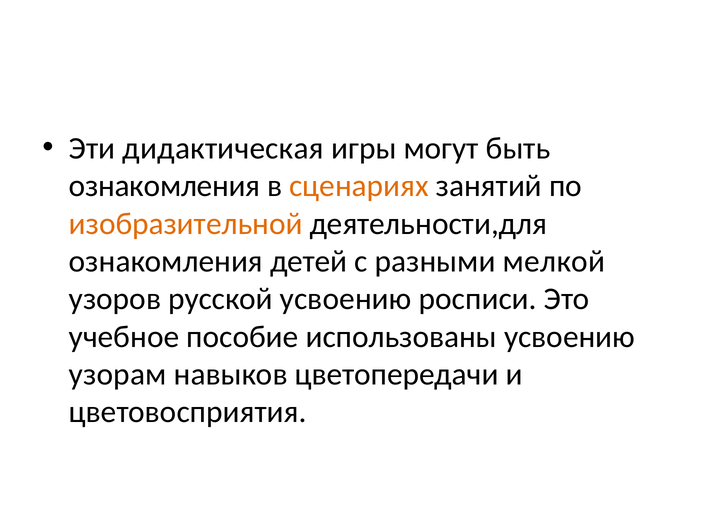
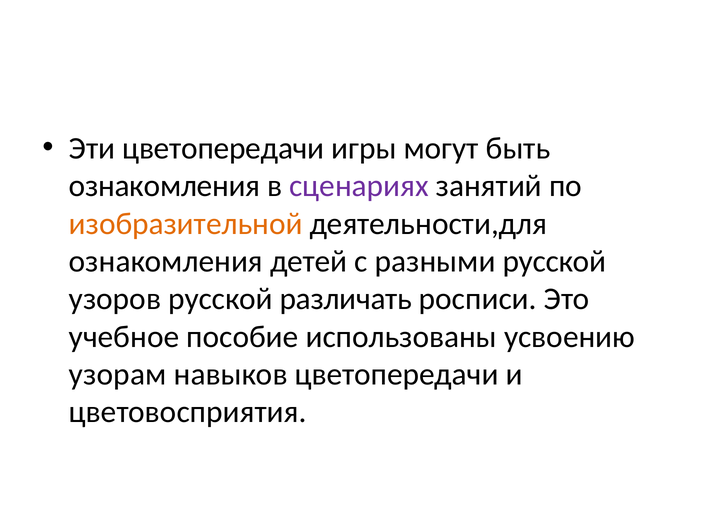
Эти дидактическая: дидактическая -> цветопередачи (223, 148)
сценариях colour: orange -> purple (359, 186)
разными мелкой: мелкой -> русской (554, 261)
русской усвоению: усвоению -> различать (346, 299)
